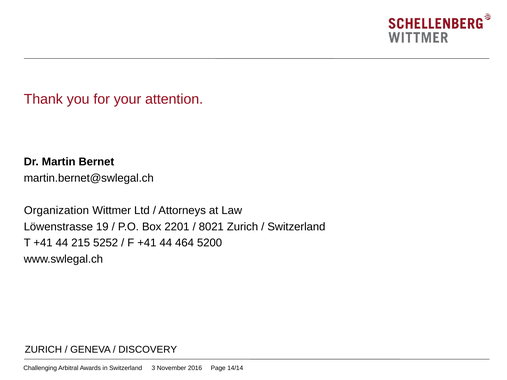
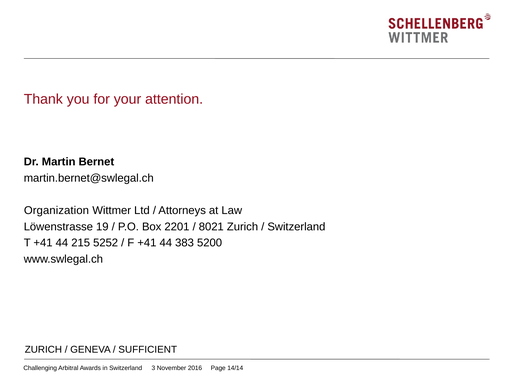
464: 464 -> 383 (185, 243)
DISCOVERY: DISCOVERY -> SUFFICIENT (148, 350)
